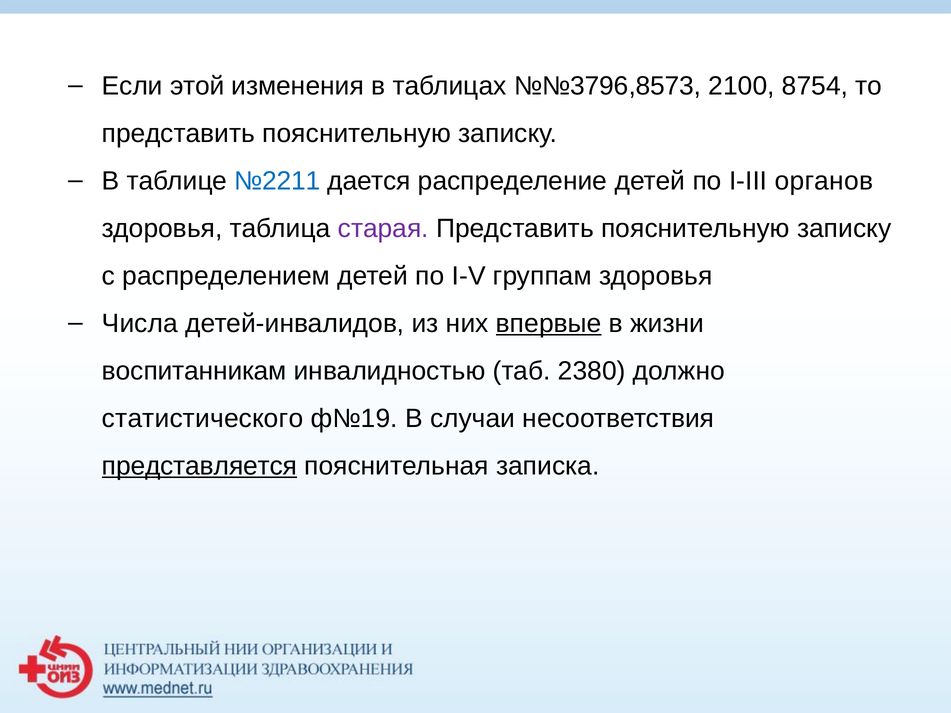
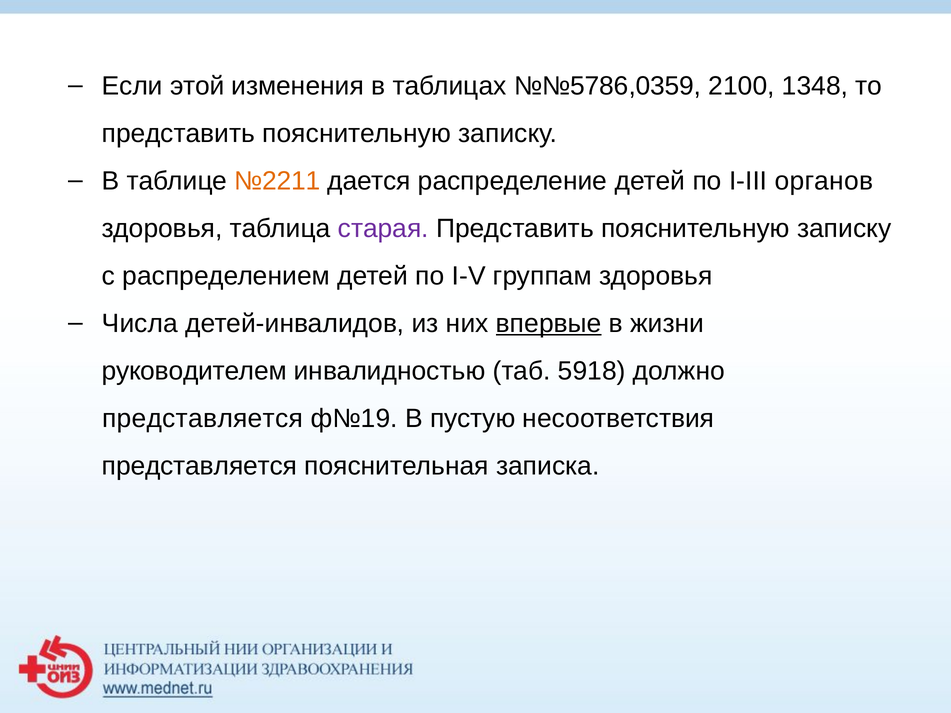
№№3796,8573: №№3796,8573 -> №№5786,0359 (608, 86)
8754: 8754 -> 1348 (815, 86)
№2211 colour: blue -> orange (277, 181)
воспитанникам: воспитанникам -> руководителем (194, 371)
2380: 2380 -> 5918 (592, 371)
статистического: статистического -> представляется (203, 419)
случаи: случаи -> пустую (473, 419)
представляется underline: present -> none (200, 466)
